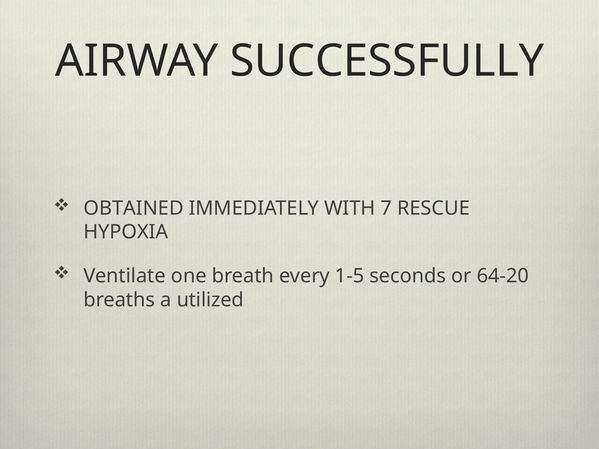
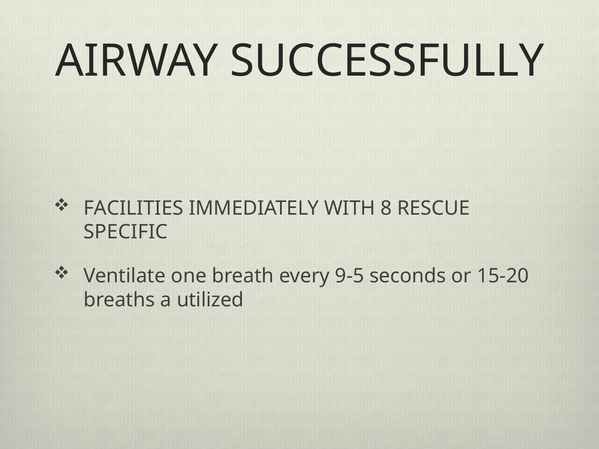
OBTAINED: OBTAINED -> FACILITIES (134, 208)
7: 7 -> 8 (386, 208)
HYPOXIA: HYPOXIA -> SPECIFIC (126, 232)
1-5: 1-5 -> 9-5 (350, 276)
64-20: 64-20 -> 15-20 (503, 276)
